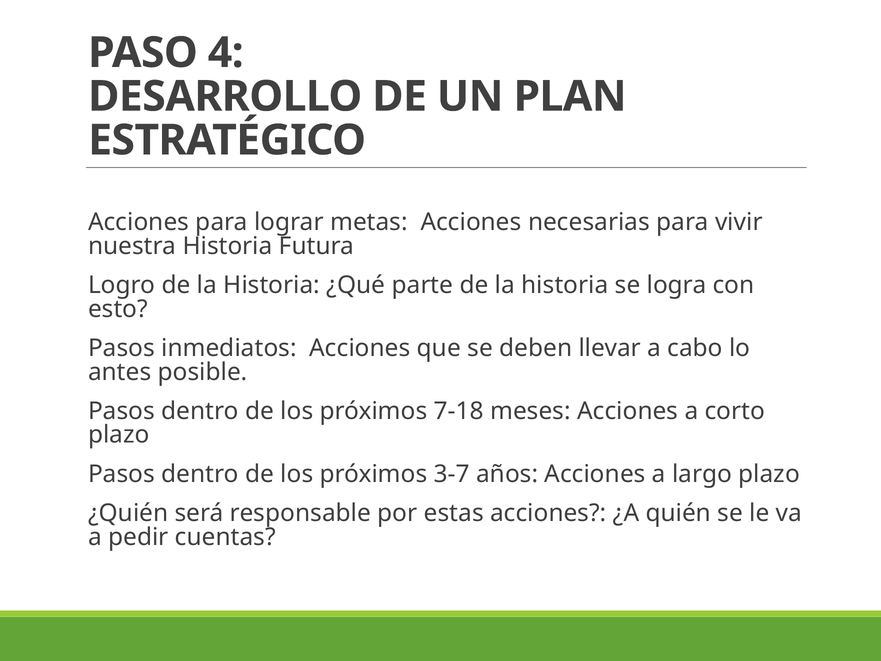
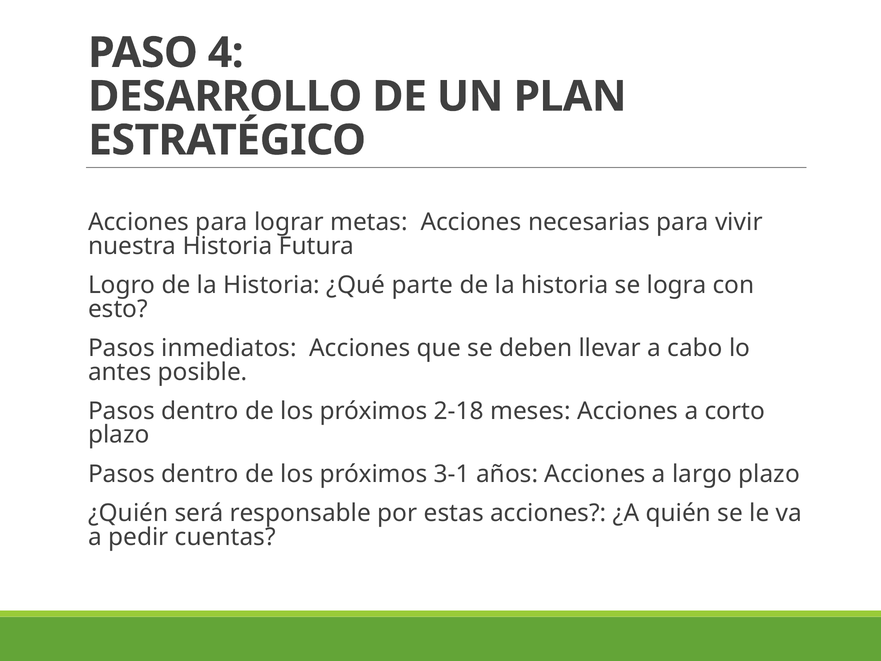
7-18: 7-18 -> 2-18 (459, 411)
3-7: 3-7 -> 3-1 (452, 474)
